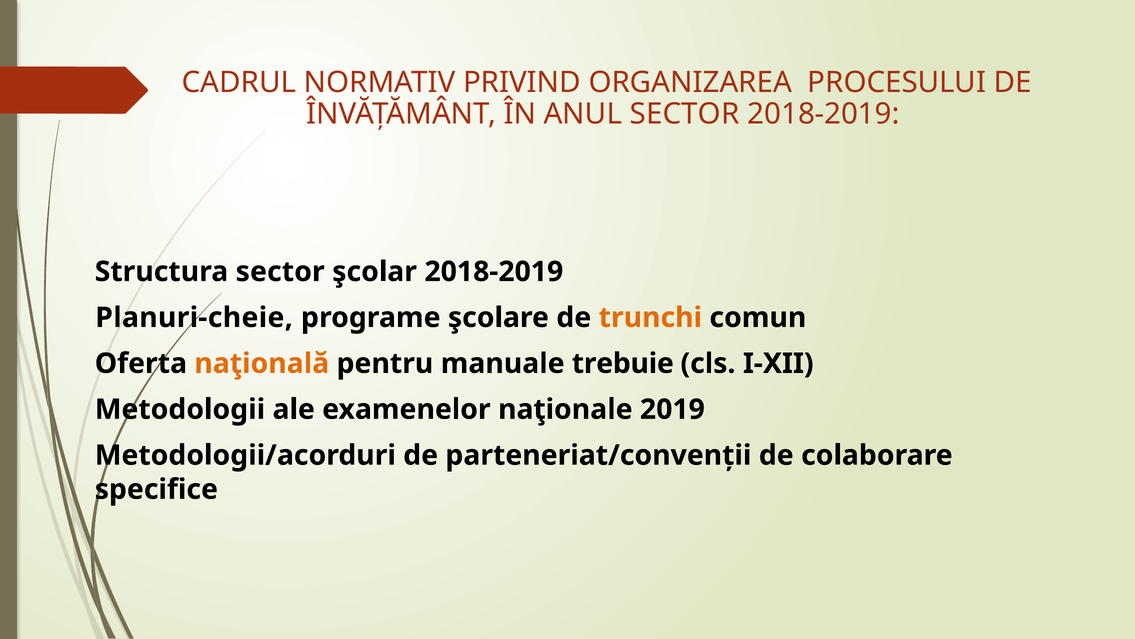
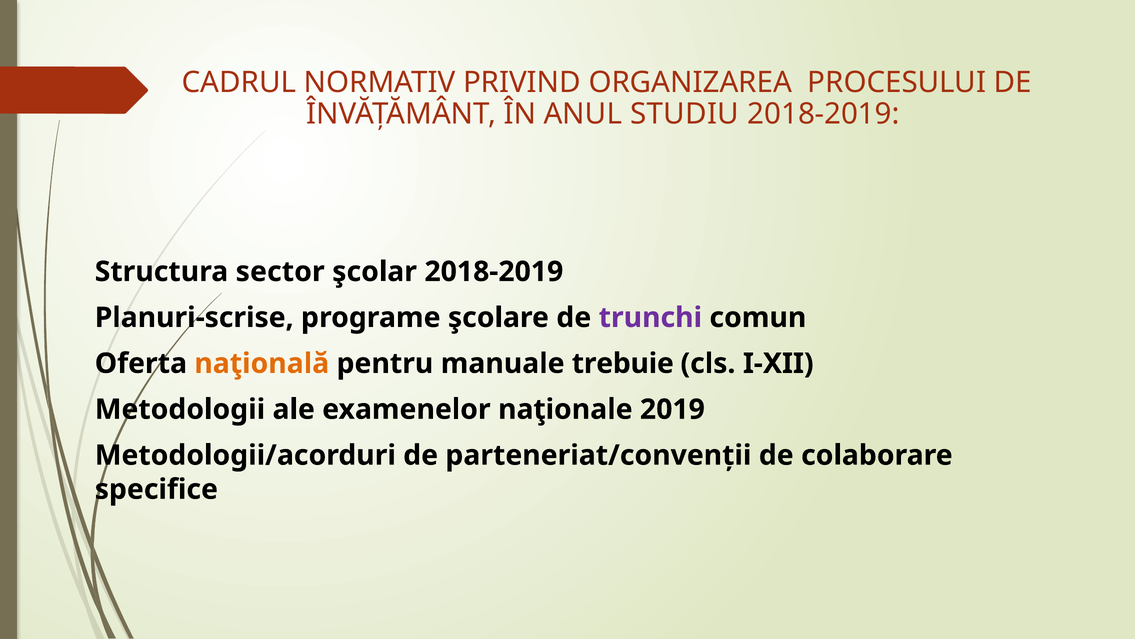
ANUL SECTOR: SECTOR -> STUDIU (684, 114)
Planuri-cheie: Planuri-cheie -> Planuri-scrise (194, 317)
trunchi colour: orange -> purple (650, 317)
